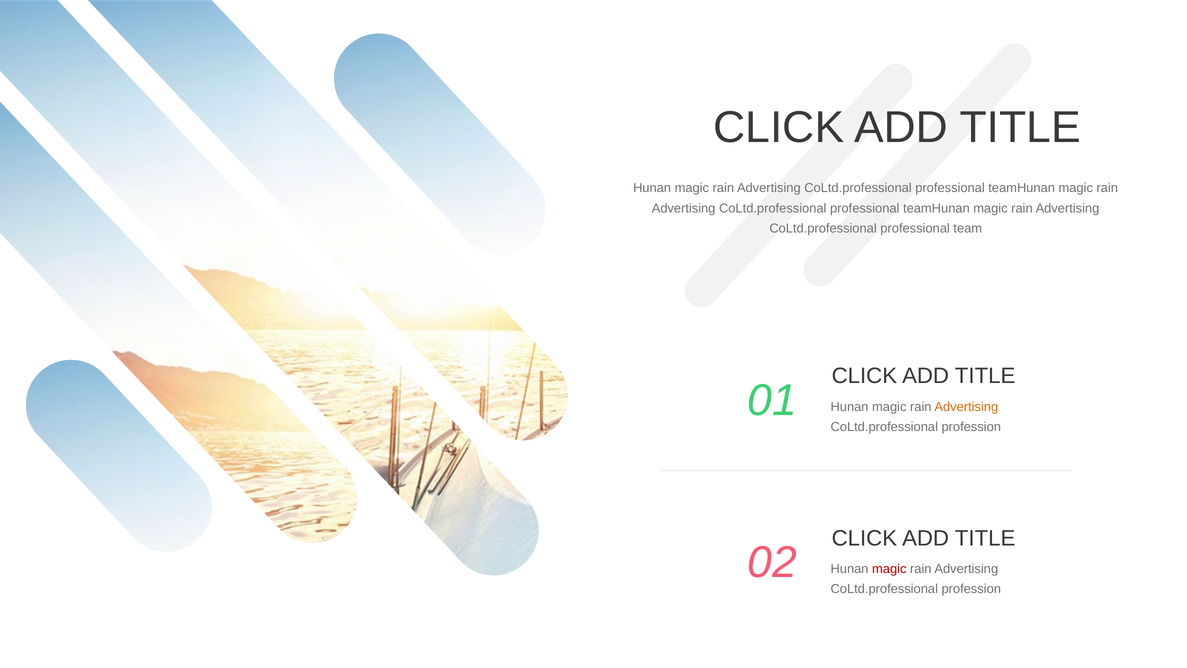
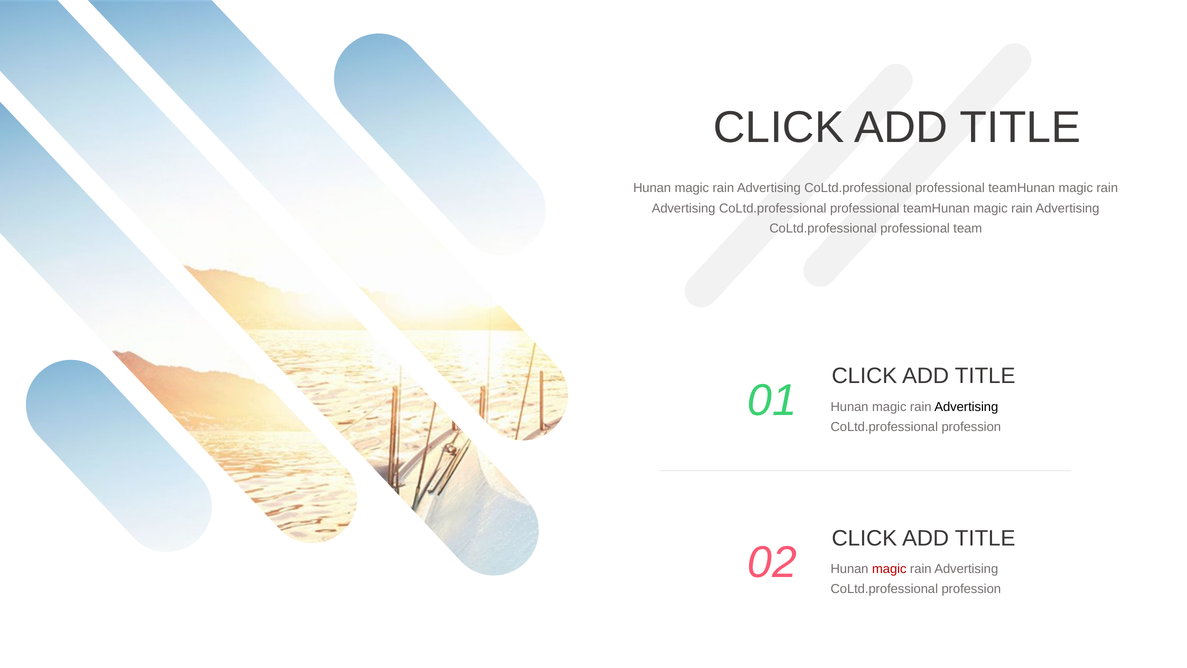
Advertising colour: orange -> black (966, 407)
